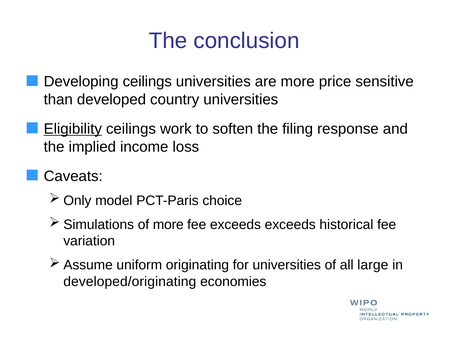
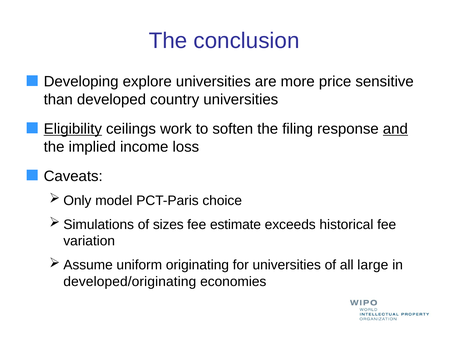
Developing ceilings: ceilings -> explore (147, 82)
and underline: none -> present (395, 129)
of more: more -> sizes (168, 224)
fee exceeds: exceeds -> estimate (236, 224)
